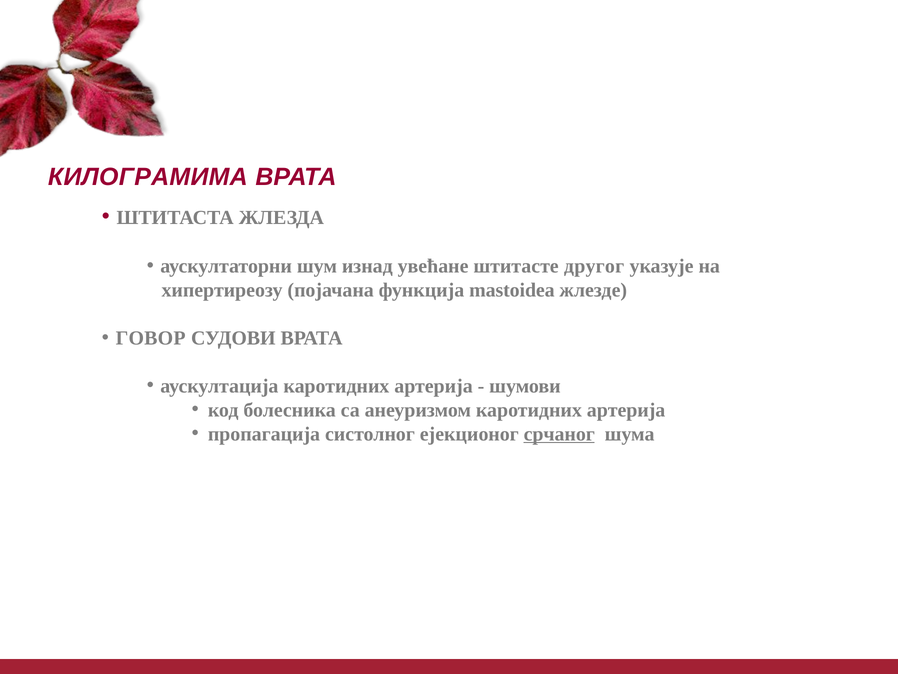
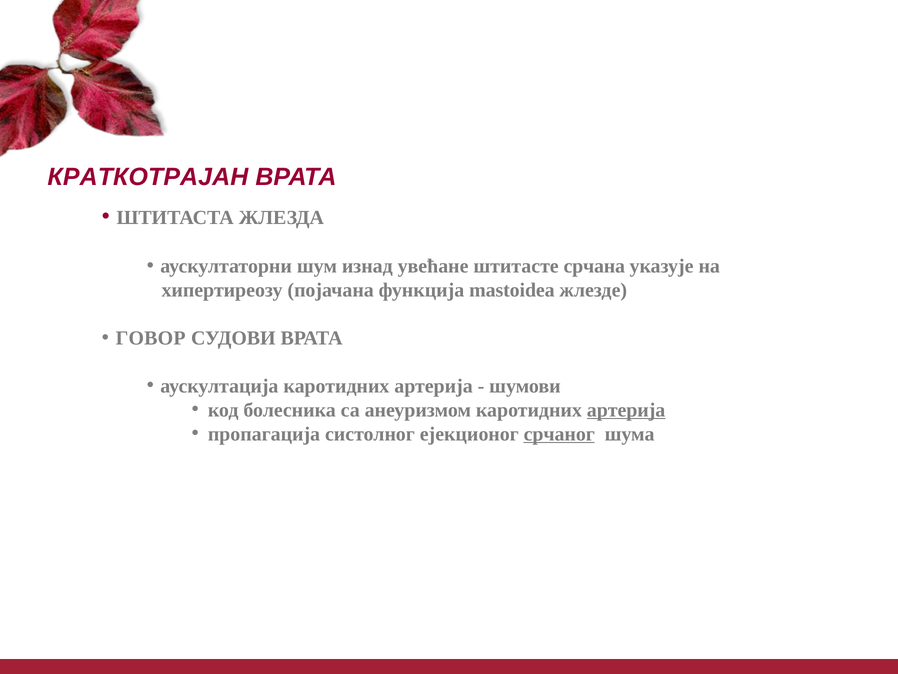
КИЛОГРАМИМА: КИЛОГРАМИМА -> КРАТКОТРАЈАН (148, 177)
другог: другог -> срчана (594, 266)
артерија underline: none -> present (626, 410)
